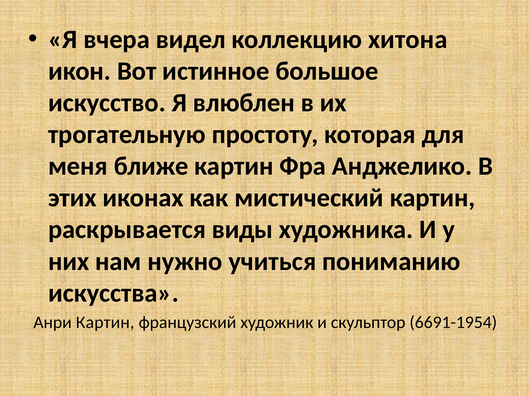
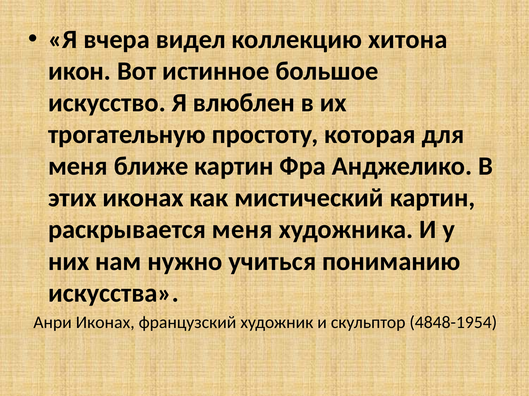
раскрывается виды: виды -> меня (242, 230)
Анри Картин: Картин -> Иконах (105, 323)
6691-1954: 6691-1954 -> 4848-1954 (453, 323)
